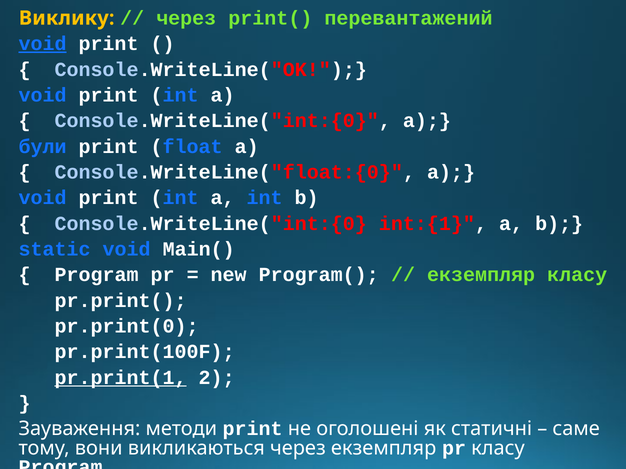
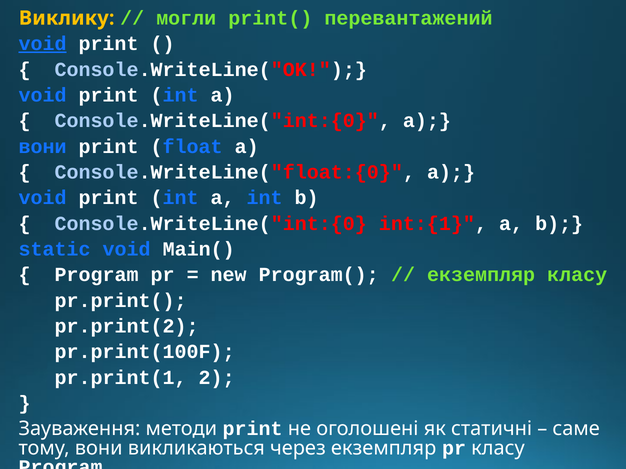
через: через -> могли (186, 18)
були: були -> вони (43, 147)
pr.print(0: pr.print(0 -> pr.print(2 (127, 327)
pr.print(1 underline: present -> none (121, 378)
